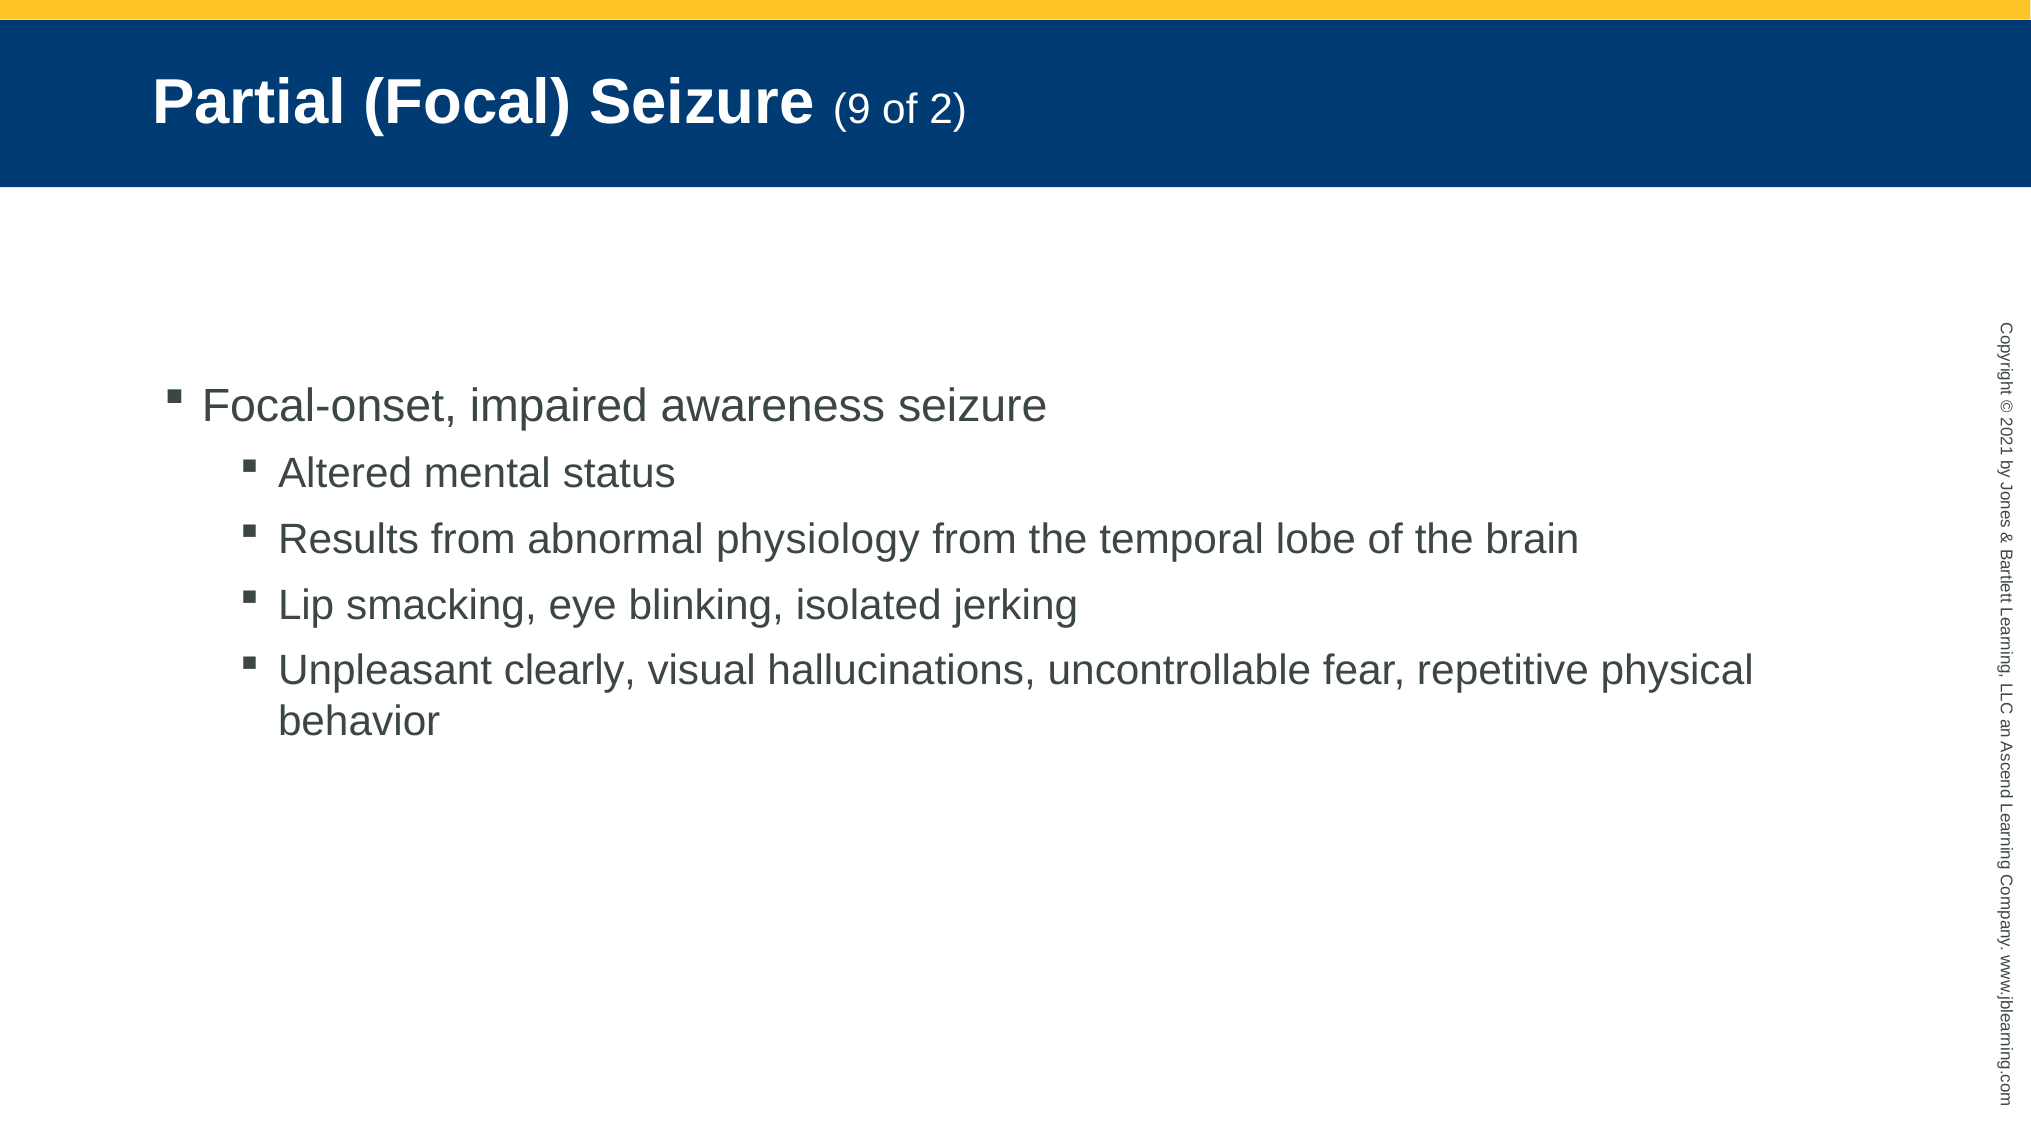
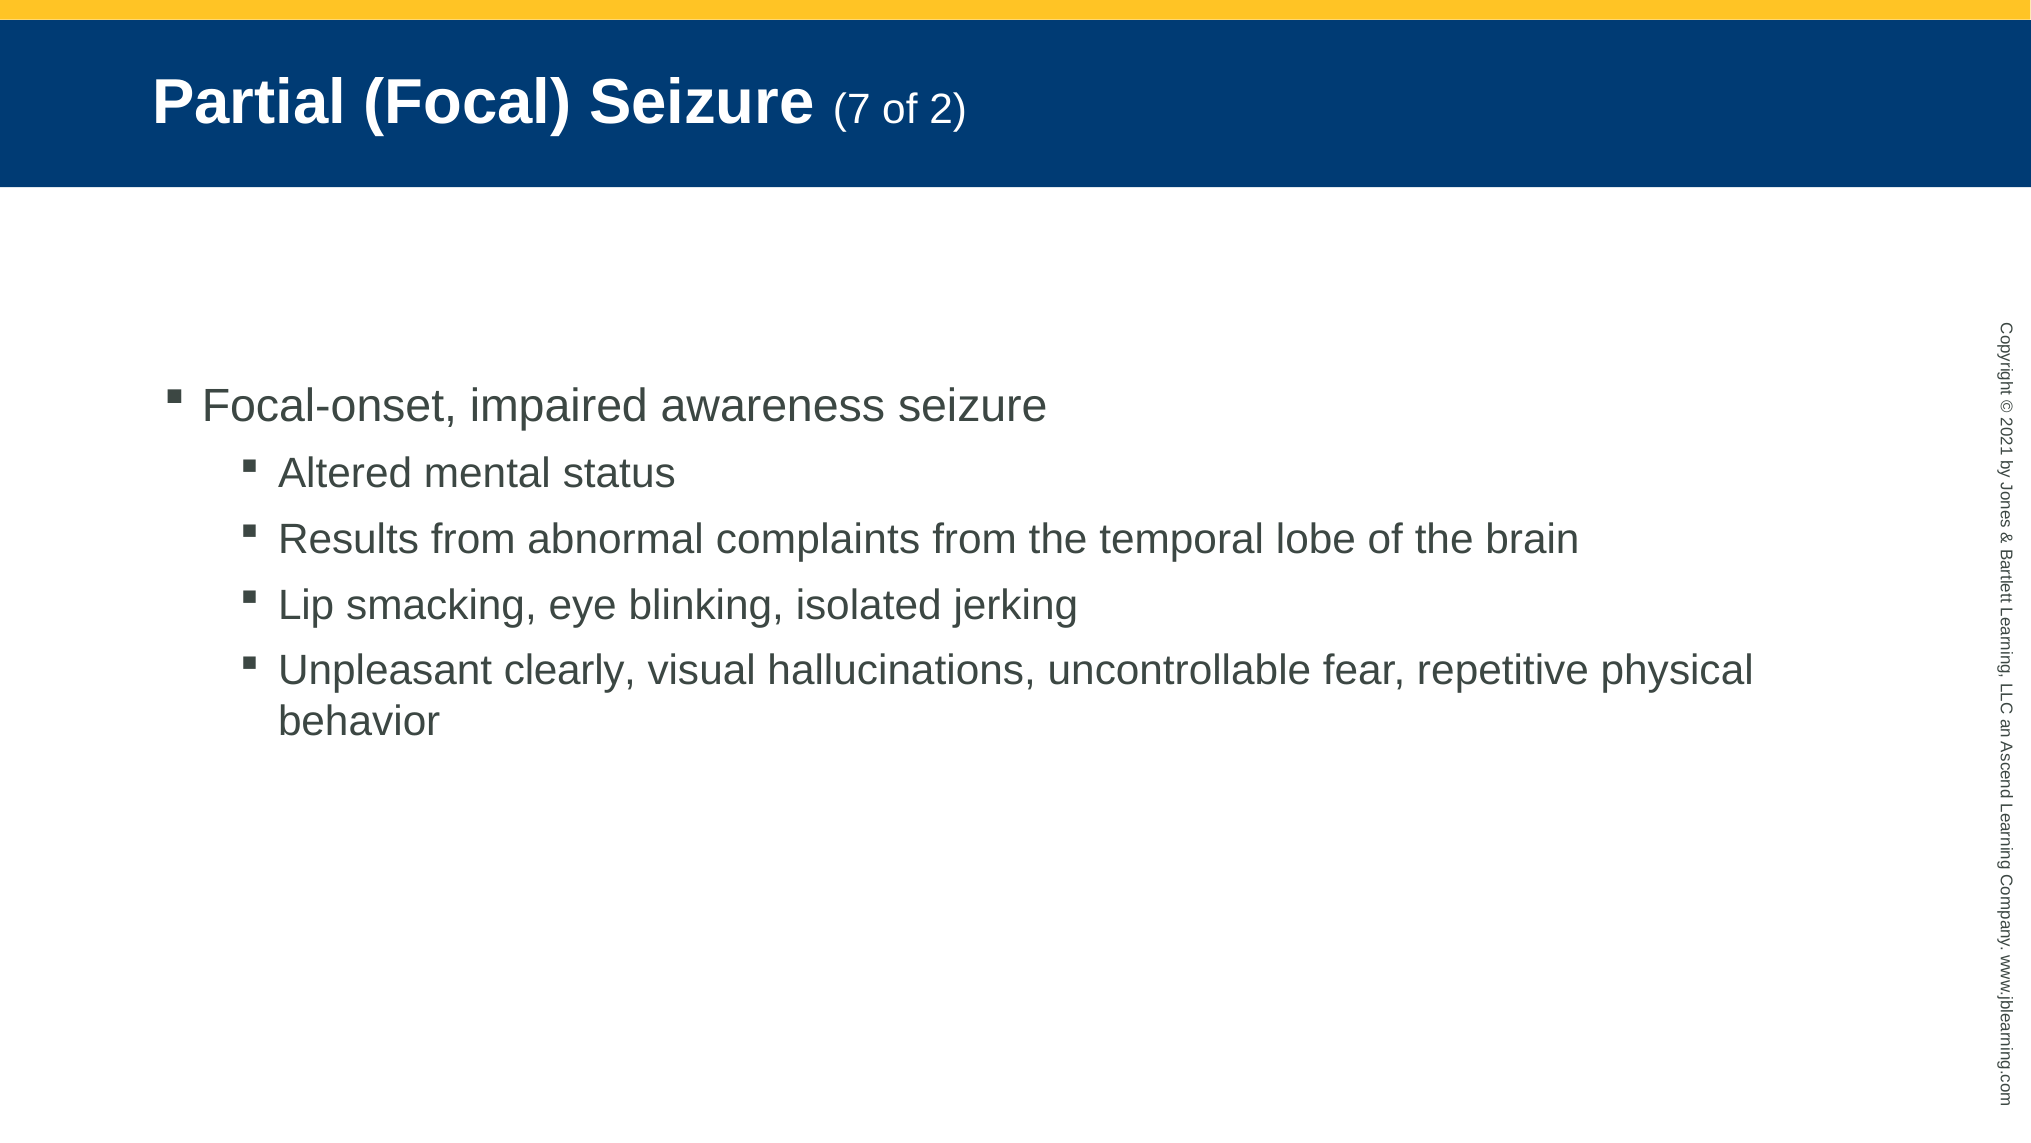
9: 9 -> 7 (852, 109)
physiology: physiology -> complaints (818, 539)
